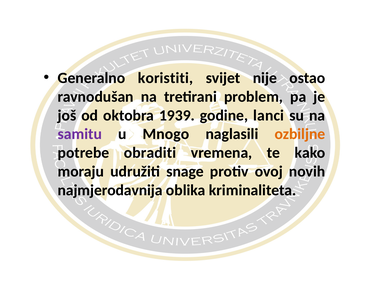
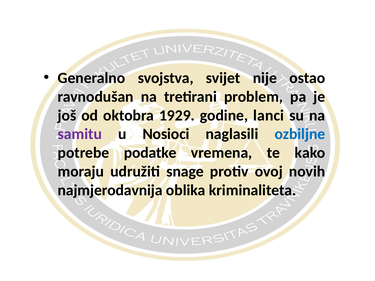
koristiti: koristiti -> svojstva (166, 78)
1939: 1939 -> 1929 (177, 115)
Mnogo: Mnogo -> Nosioci (166, 134)
ozbiljne colour: orange -> blue (300, 134)
obraditi: obraditi -> podatke (150, 153)
